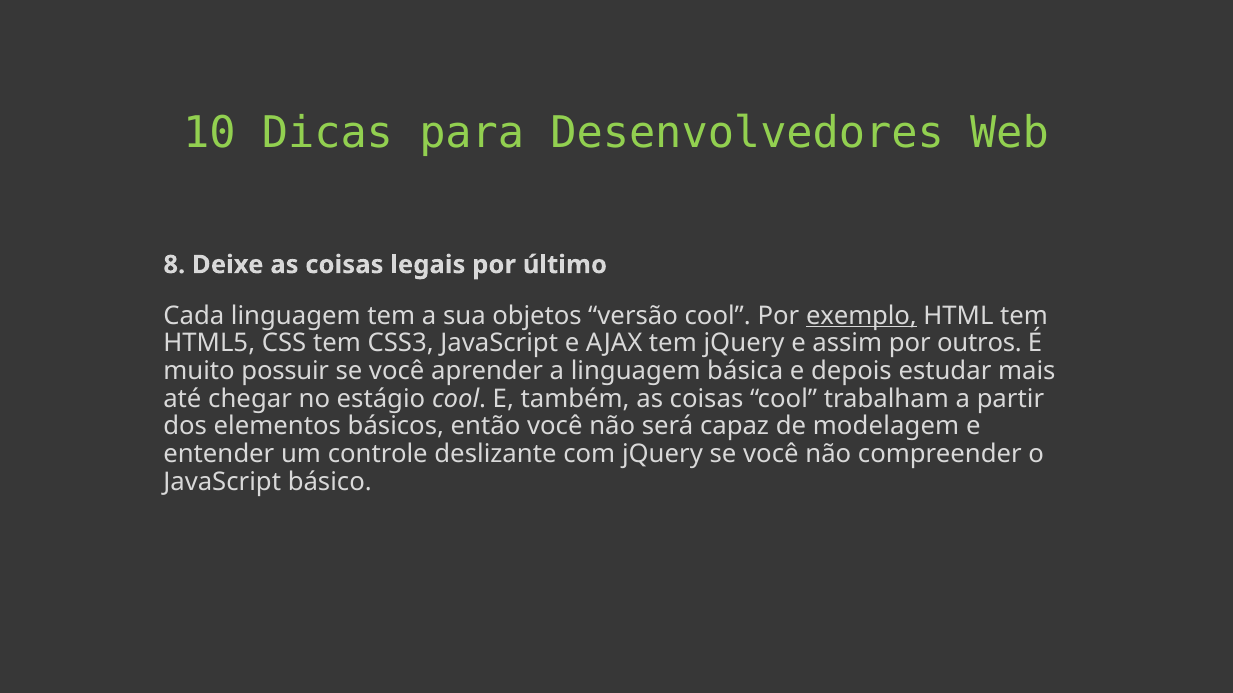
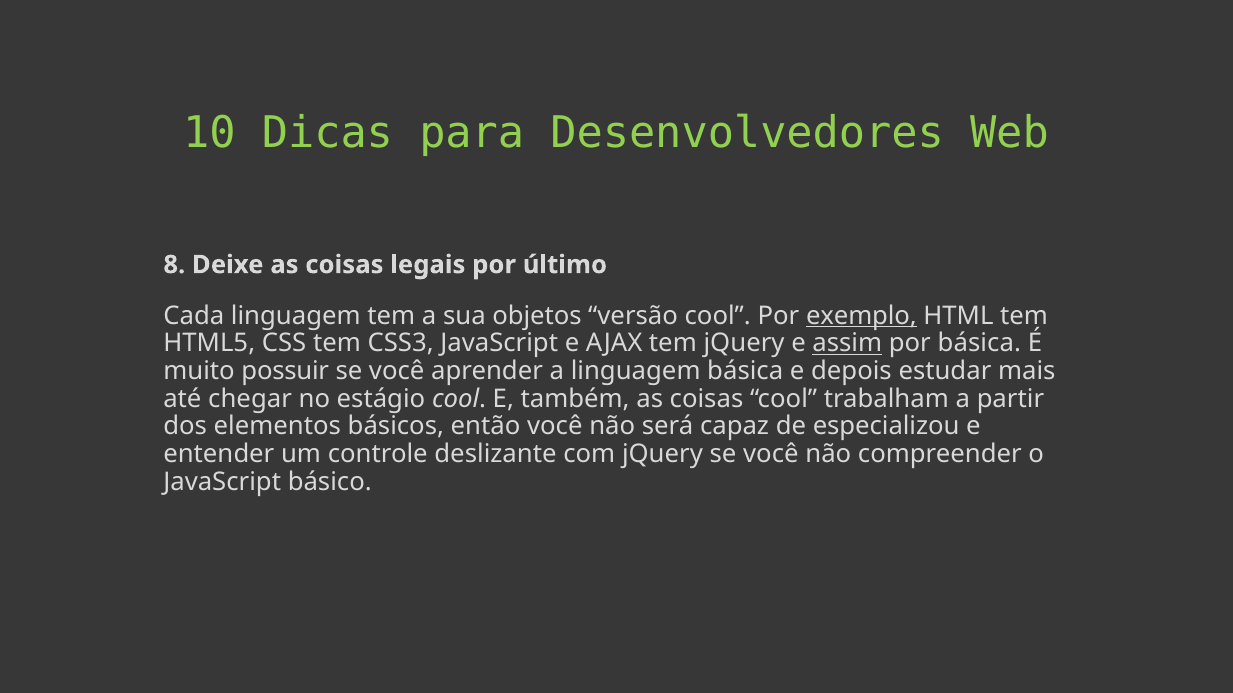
assim underline: none -> present (847, 344)
por outros: outros -> básica (979, 344)
modelagem: modelagem -> especializou (886, 427)
